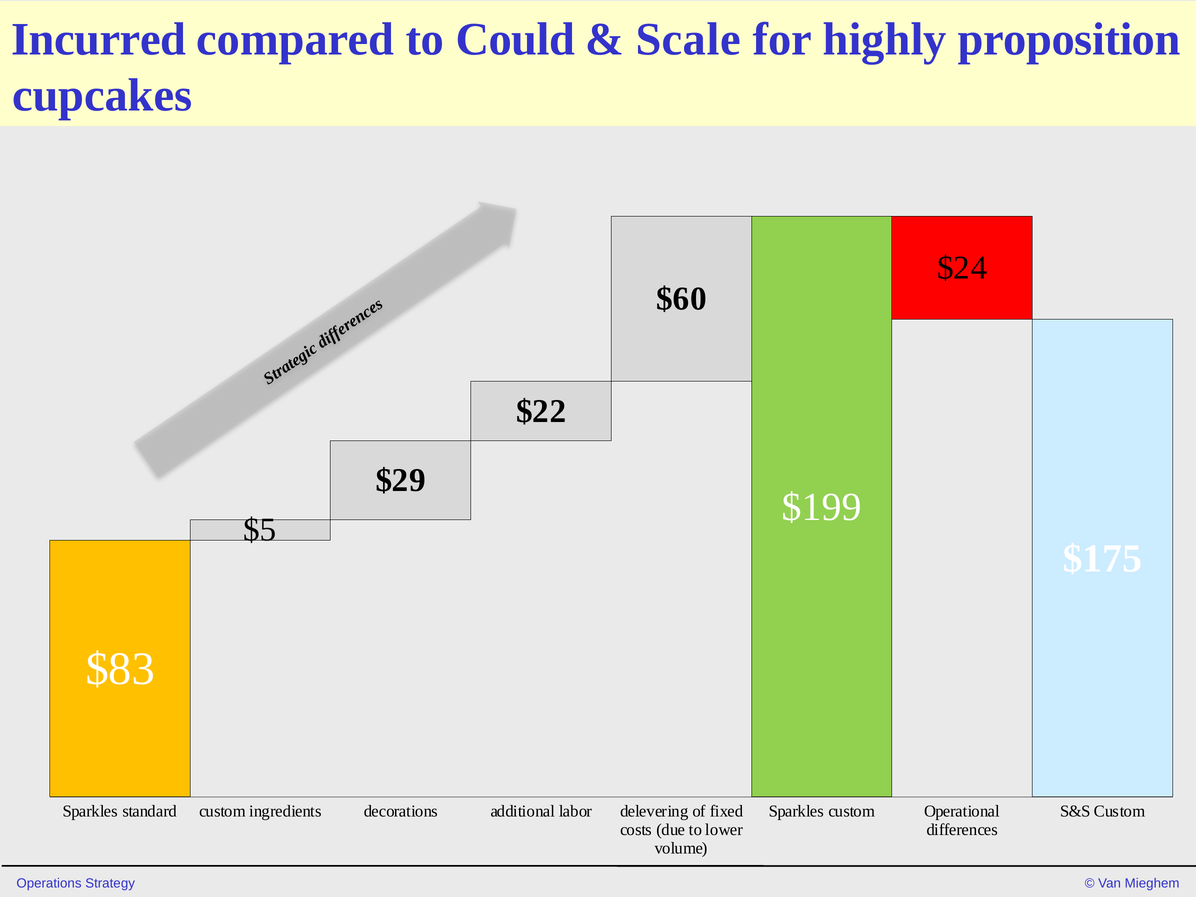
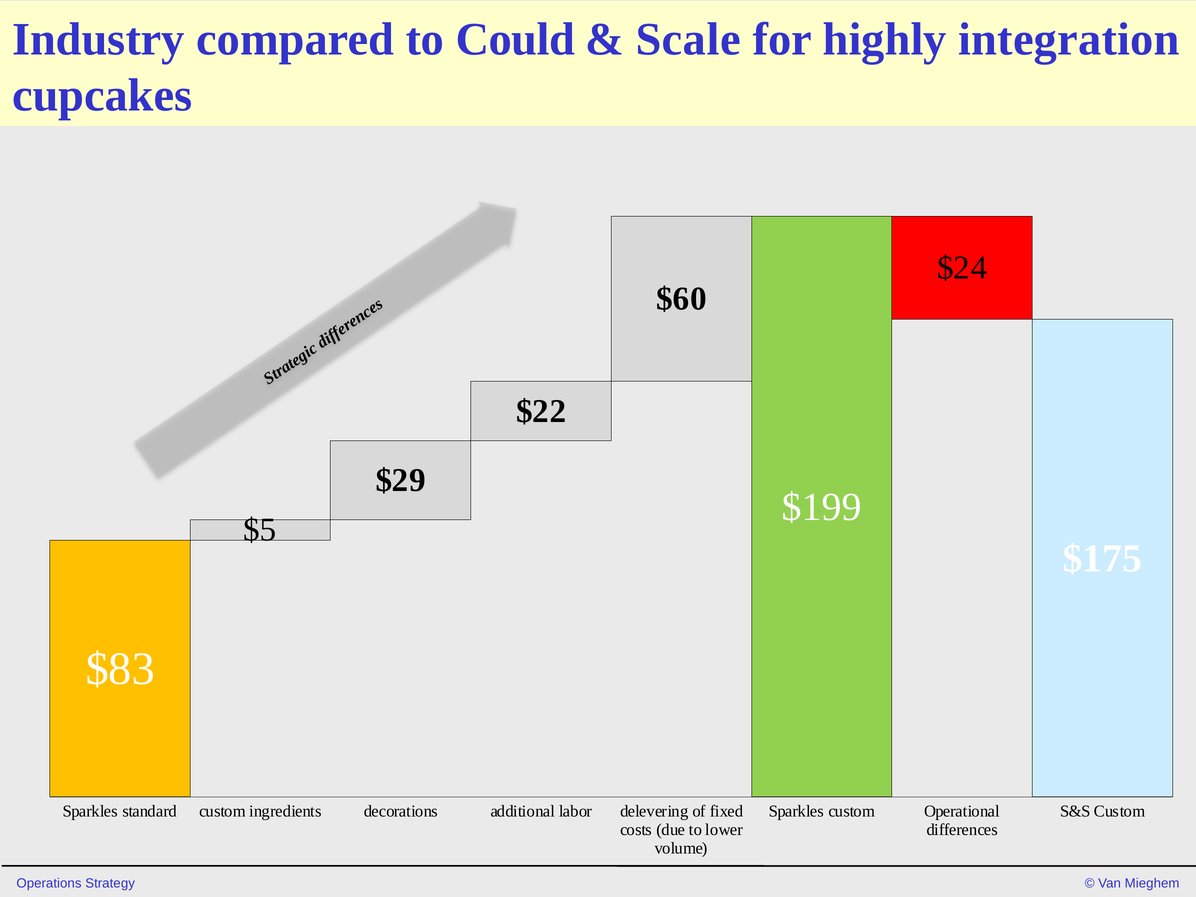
Incurred: Incurred -> Industry (98, 39)
proposition: proposition -> integration (1069, 39)
